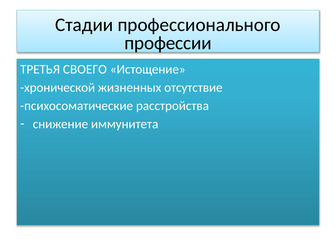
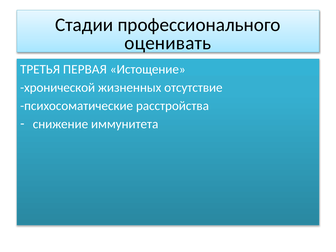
профессии: профессии -> оценивать (168, 43)
СВОЕГО: СВОЕГО -> ПЕРВАЯ (85, 69)
